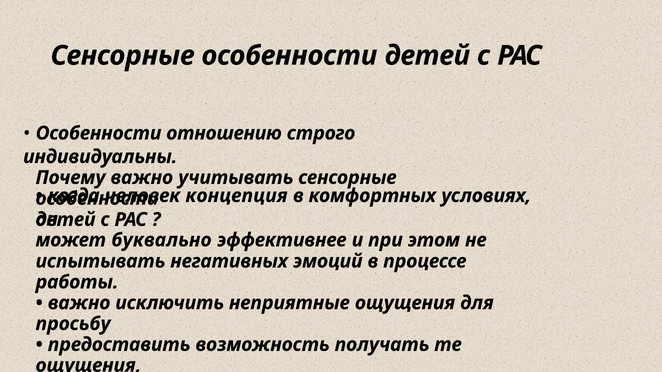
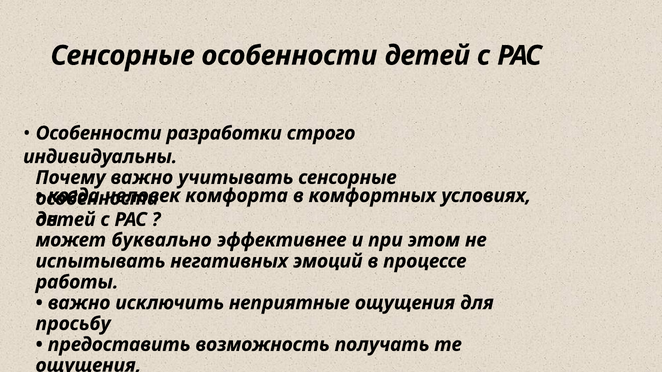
отношению: отношению -> разработки (224, 133)
концепция: концепция -> комфорта (237, 196)
